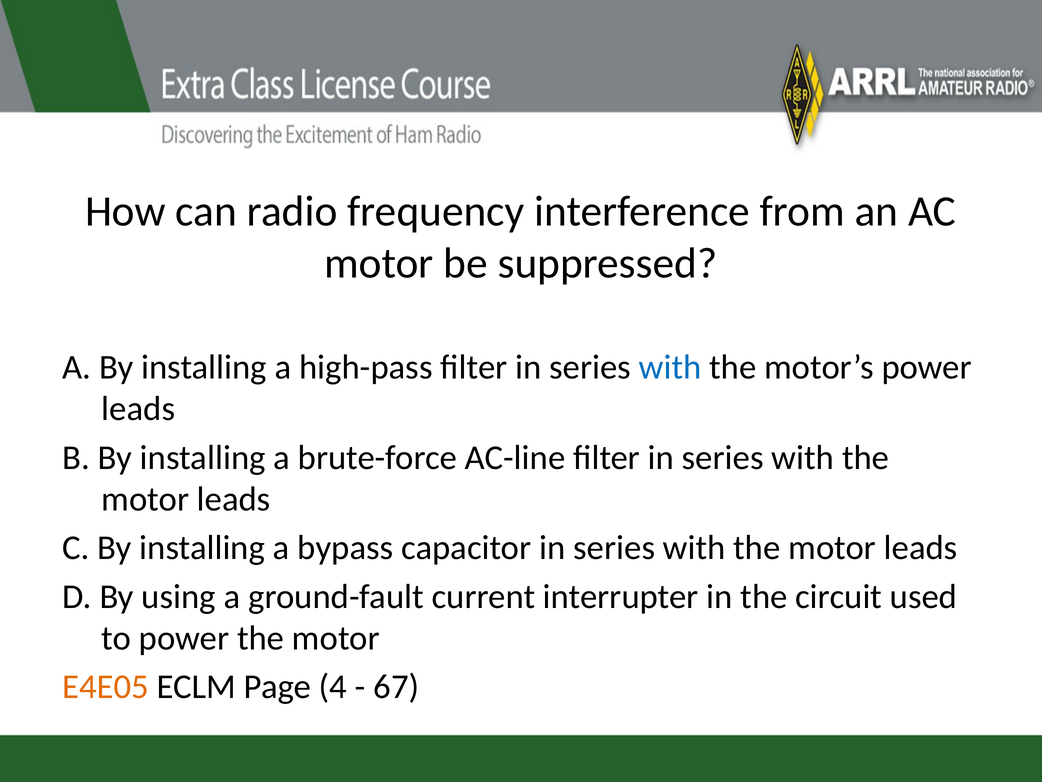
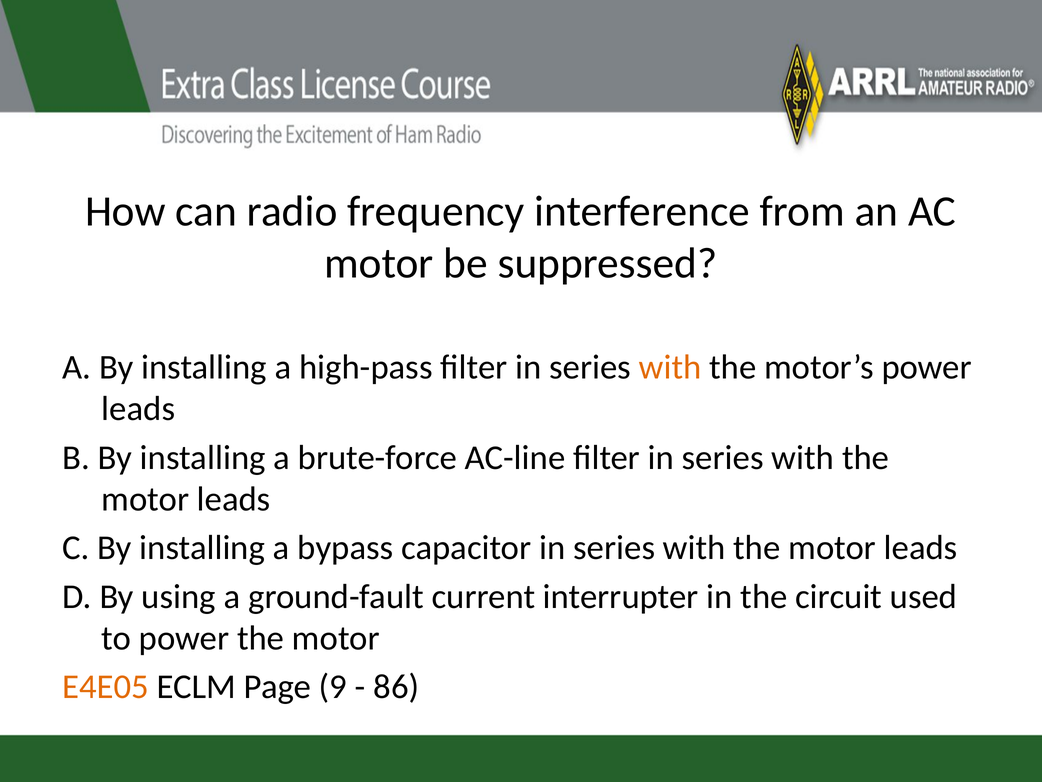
with colour: blue -> orange (670, 367)
4: 4 -> 9 (333, 687)
67: 67 -> 86 (396, 687)
